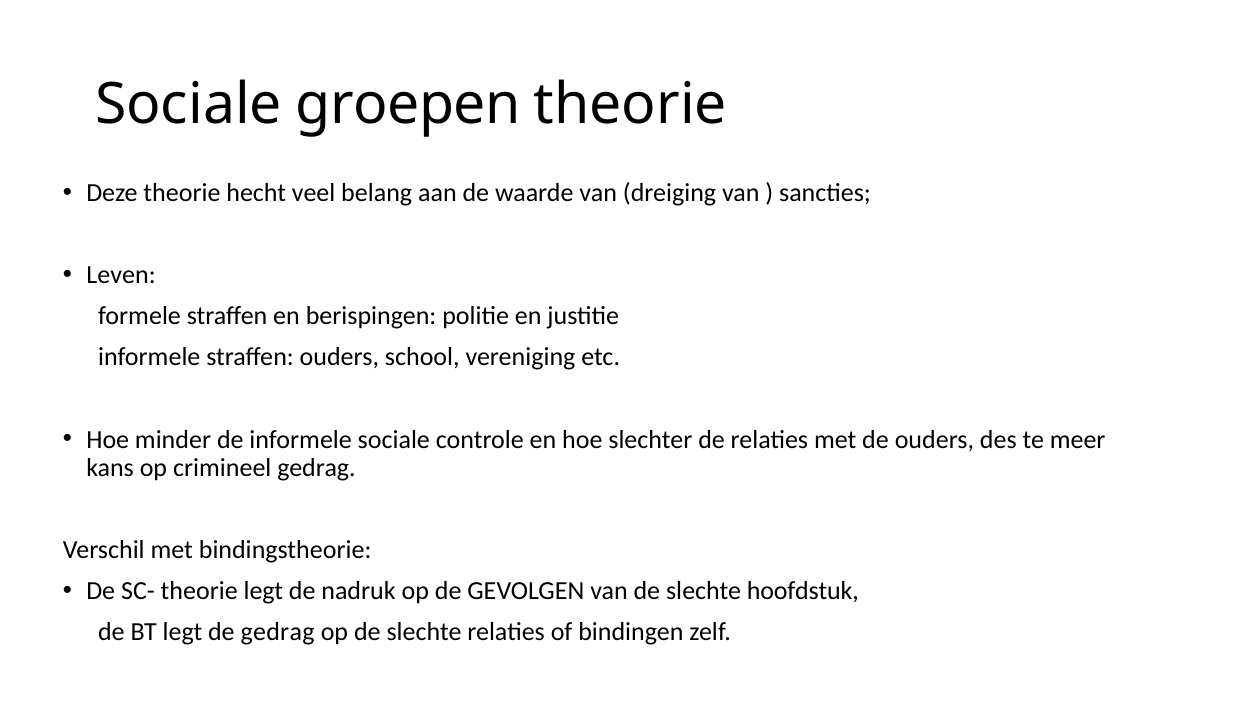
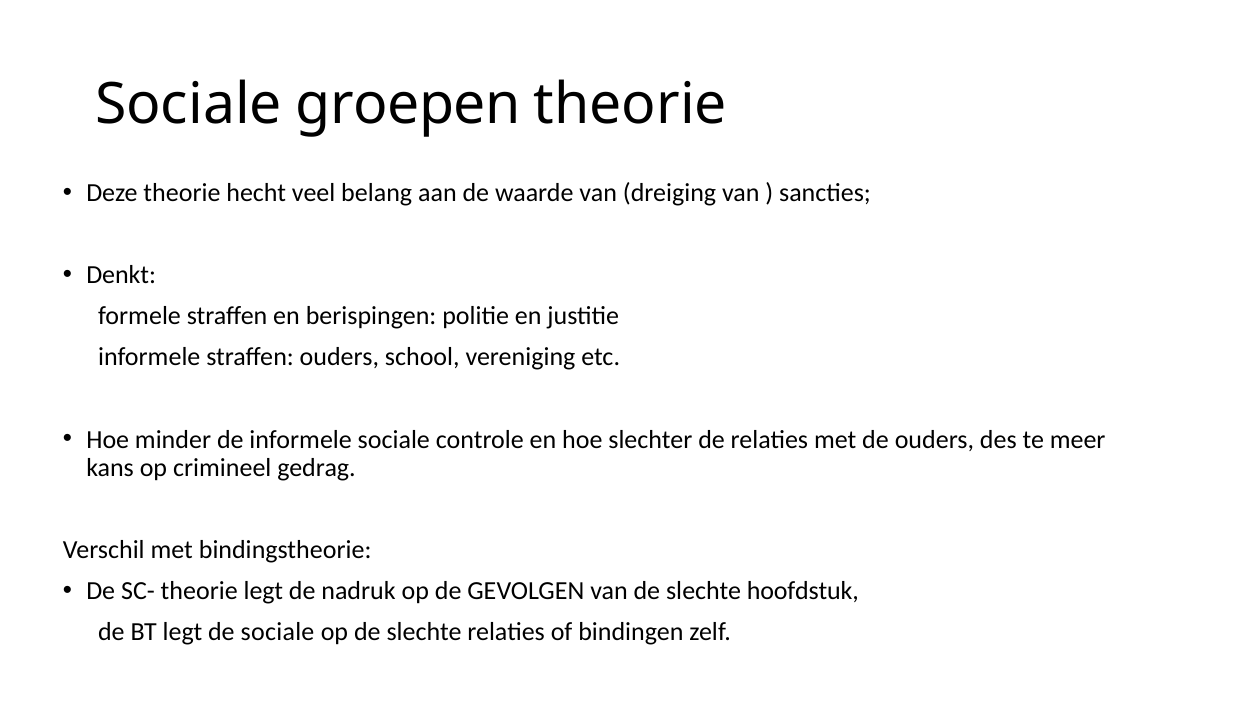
Leven: Leven -> Denkt (121, 275)
de gedrag: gedrag -> sociale (278, 632)
